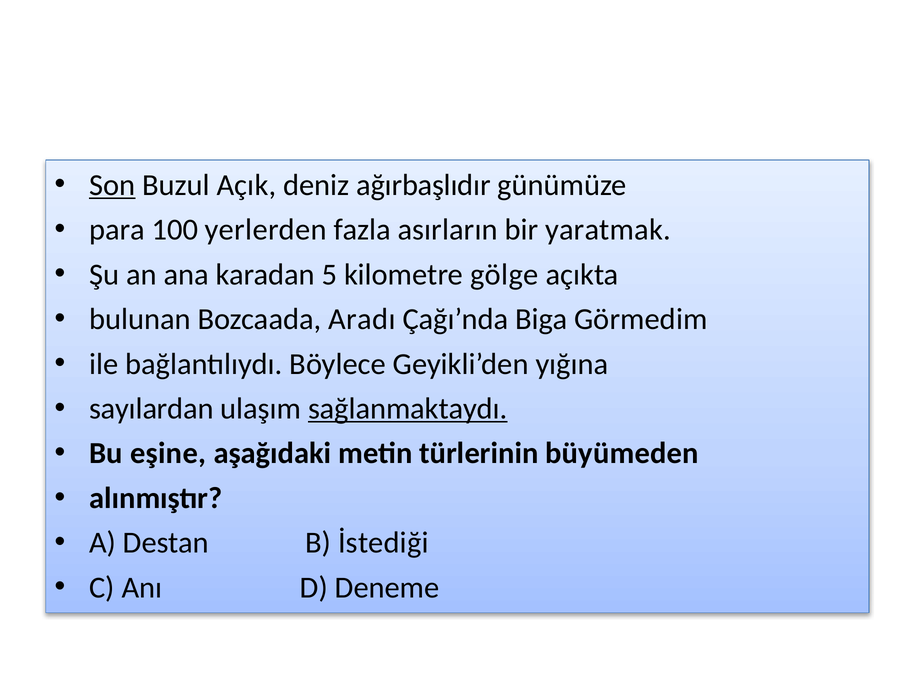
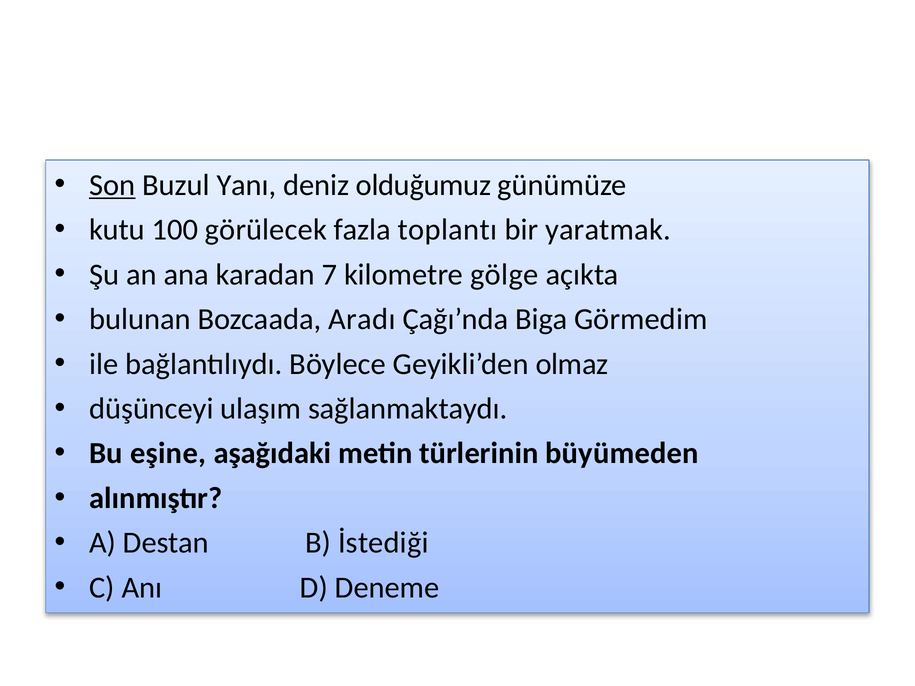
Açık: Açık -> Yanı (246, 185)
ağırbaşlıdır: ağırbaşlıdır -> olduğumuz (424, 185)
para: para -> kutu (117, 230)
yerlerden: yerlerden -> görülecek (266, 230)
asırların: asırların -> toplantı (448, 230)
5: 5 -> 7 (330, 275)
yığına: yığına -> olmaz (572, 364)
sayılardan: sayılardan -> düşünceyi (151, 409)
sağlanmaktaydı underline: present -> none (408, 409)
